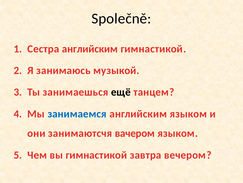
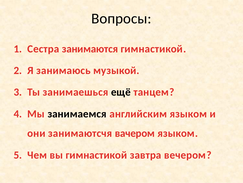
Společně: Společně -> Вопросы (121, 18)
Сестра английским: английским -> занимаются (90, 49)
занимаемся colour: blue -> black (77, 113)
